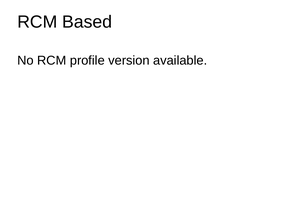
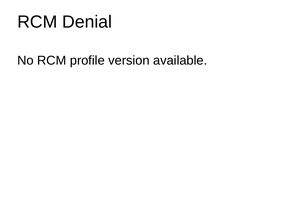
Based: Based -> Denial (87, 22)
